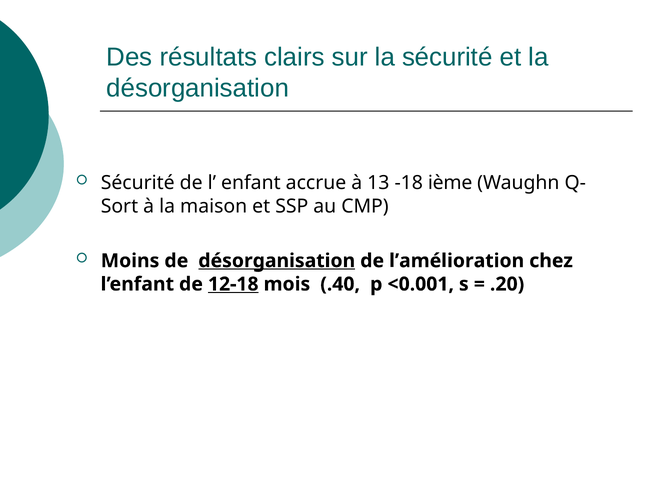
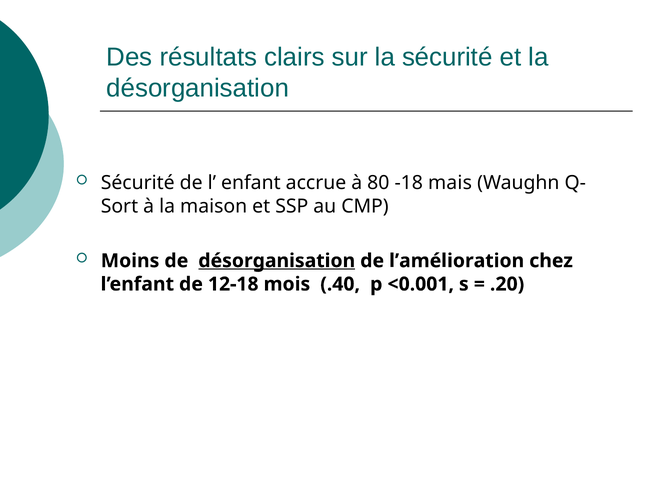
13: 13 -> 80 (378, 183)
ième: ième -> mais (450, 183)
12-18 underline: present -> none (233, 284)
